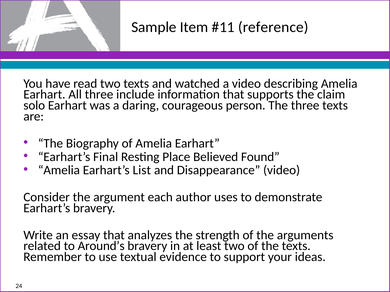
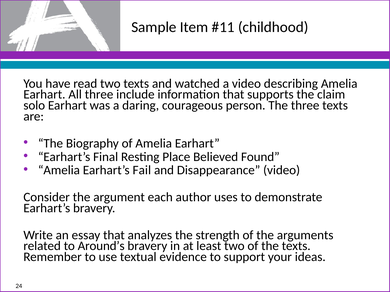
reference: reference -> childhood (273, 27)
List: List -> Fail (142, 171)
